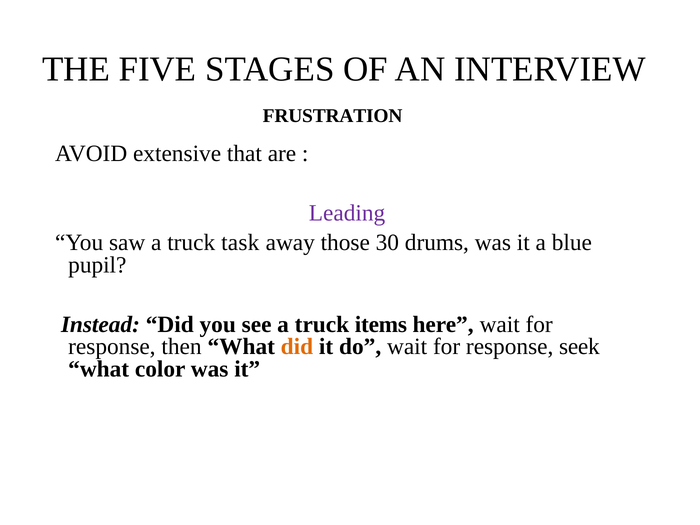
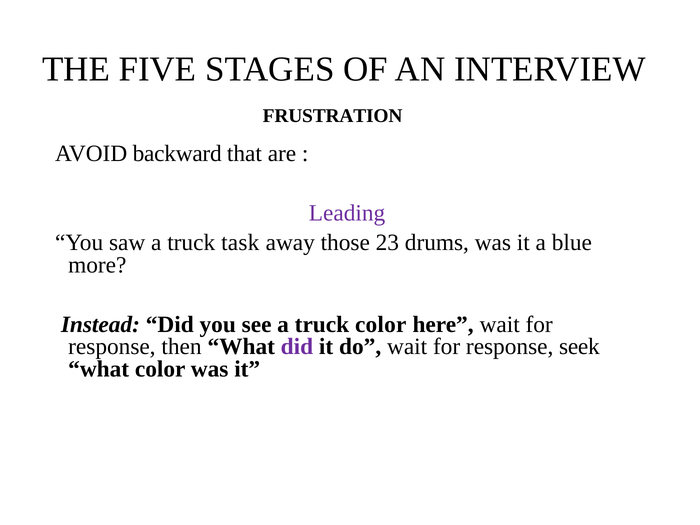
extensive: extensive -> backward (177, 153)
30: 30 -> 23 (387, 243)
pupil: pupil -> more (97, 265)
truck items: items -> color (381, 324)
did colour: orange -> purple (297, 347)
